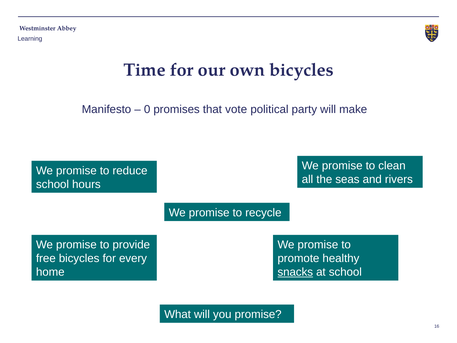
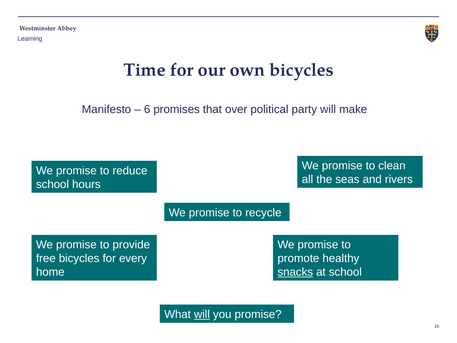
0: 0 -> 6 (147, 109)
vote: vote -> over (236, 109)
will underline: none -> present (202, 314)
